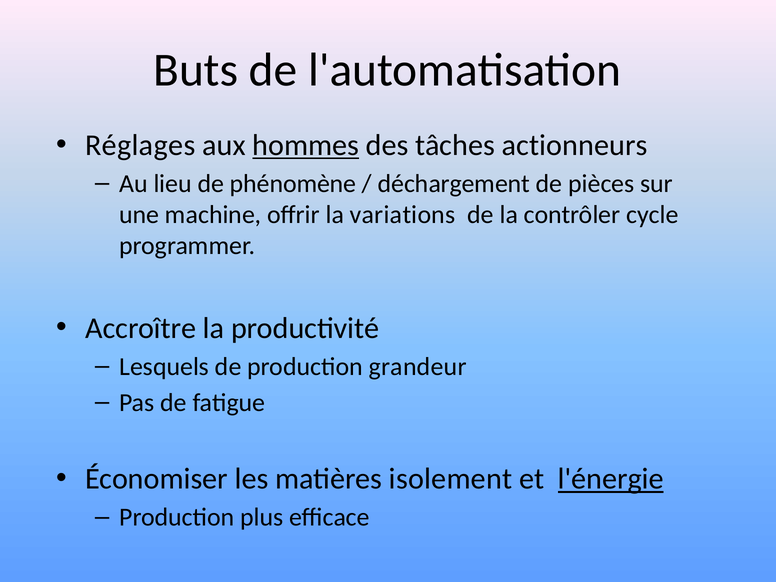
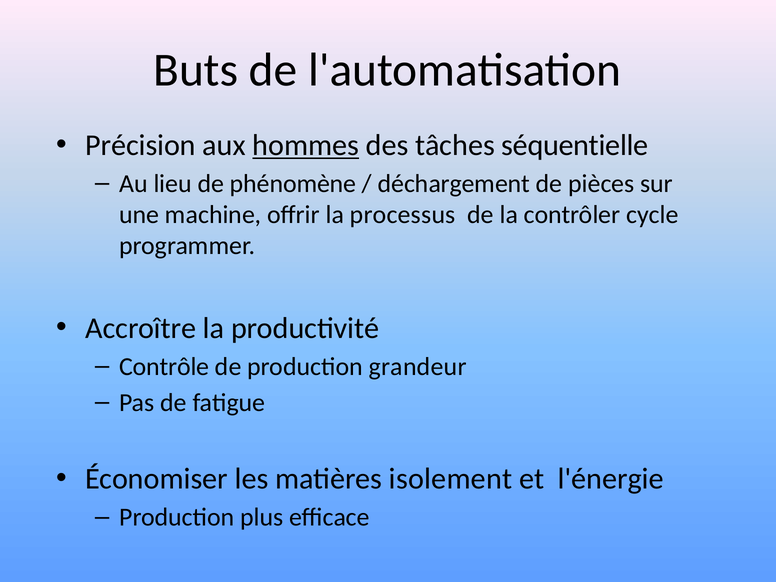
Réglages: Réglages -> Précision (140, 145)
actionneurs: actionneurs -> séquentielle (575, 145)
variations: variations -> processus (403, 215)
Lesquels: Lesquels -> Contrôle (164, 367)
l'énergie underline: present -> none (611, 479)
